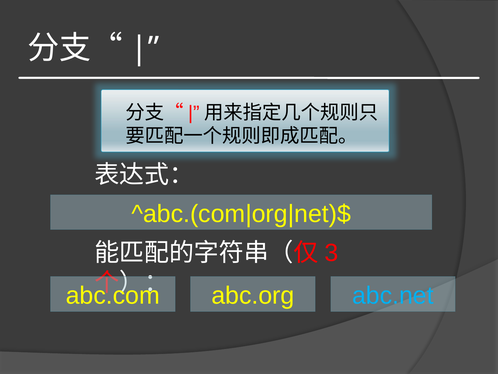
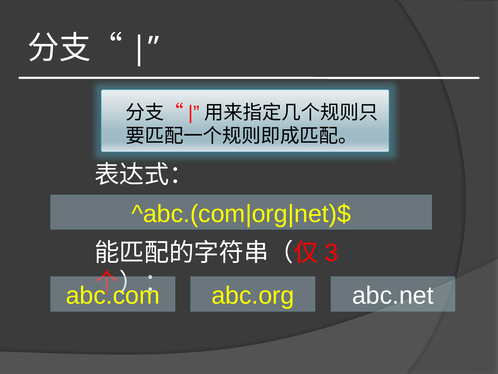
abc.net colour: light blue -> white (393, 295)
